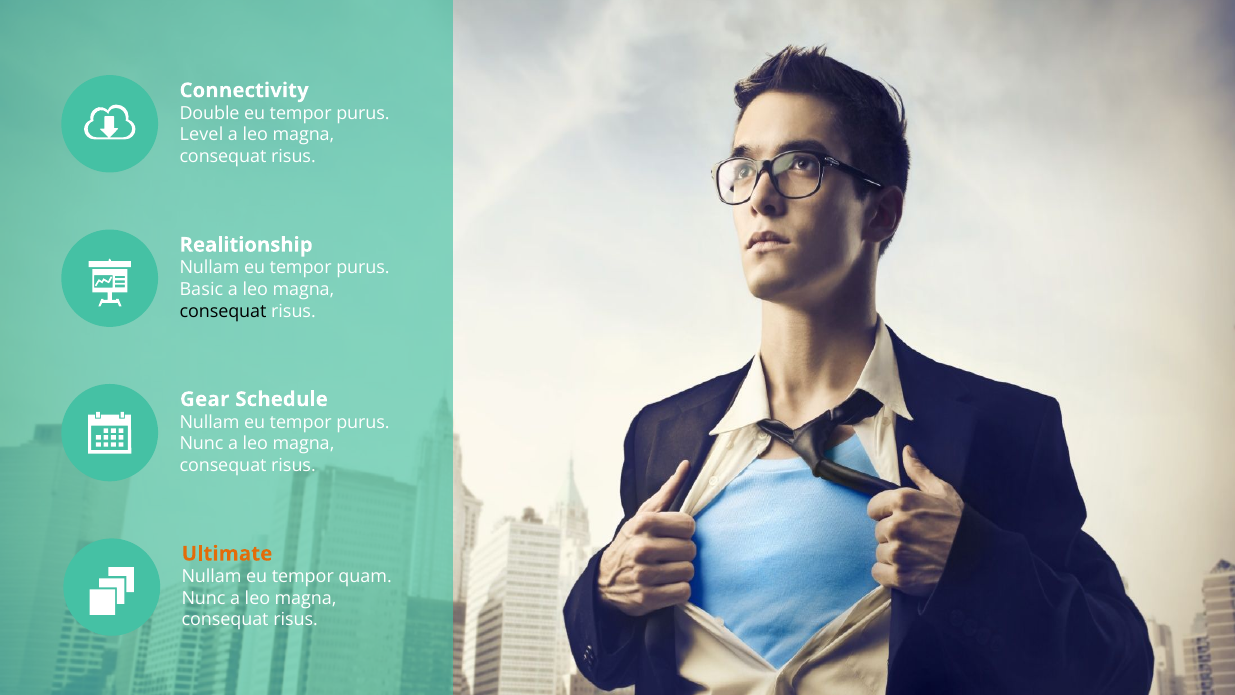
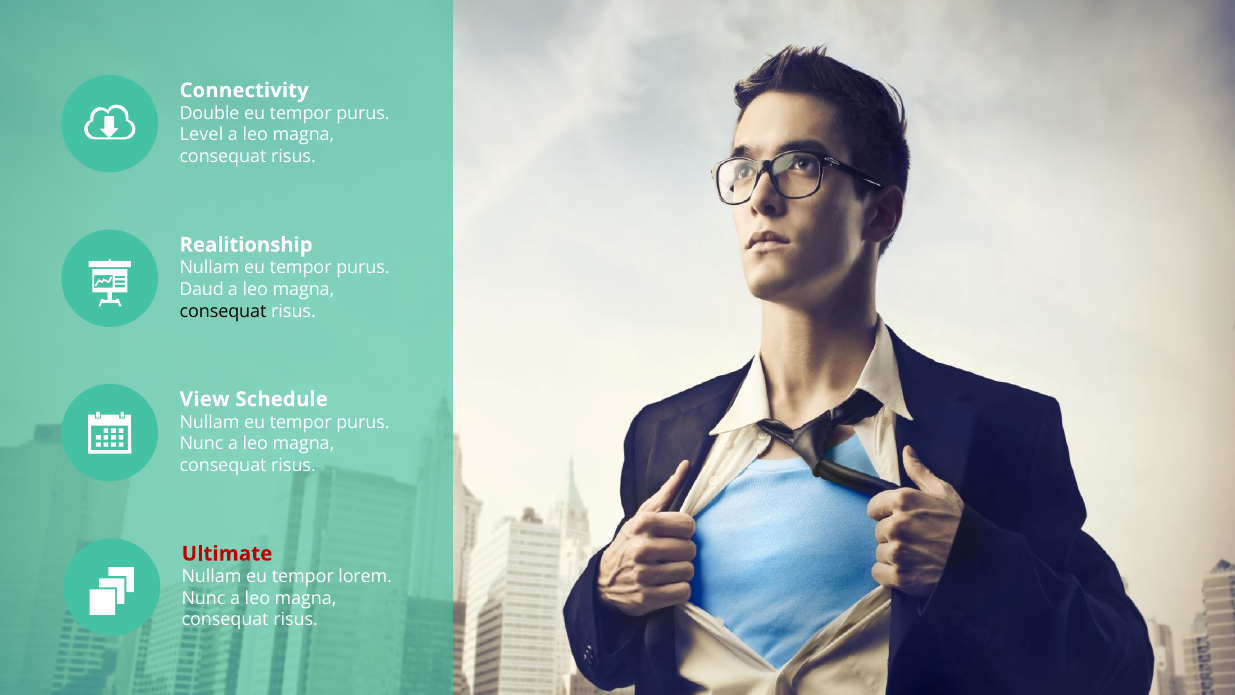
Basic: Basic -> Daud (202, 289)
Gear: Gear -> View (205, 399)
Ultimate colour: orange -> red (227, 554)
quam: quam -> lorem (365, 577)
